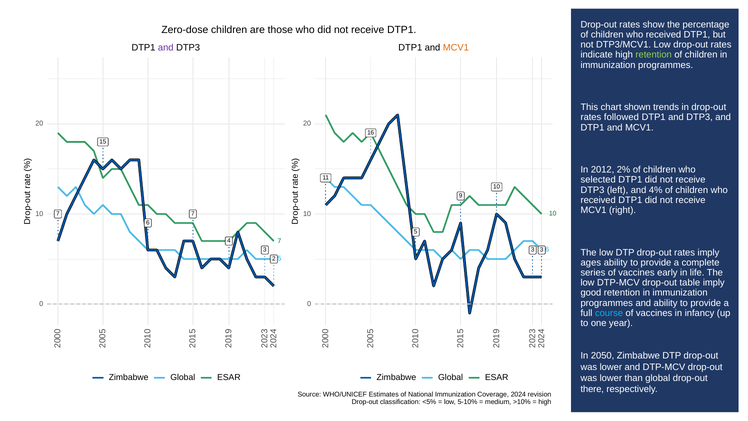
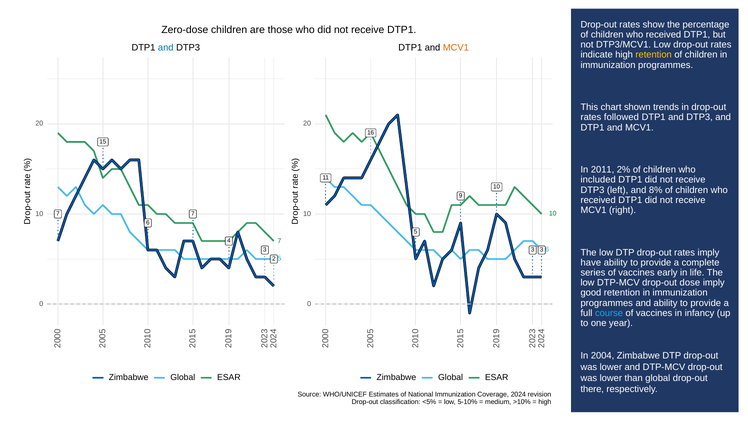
and colour: purple -> blue (166, 48)
retention colour: light green -> yellow (654, 55)
2012: 2012 -> 2011 (603, 170)
selected: selected -> included (598, 180)
4%: 4% -> 8% (656, 190)
ages: ages -> have (591, 262)
table: table -> dose (690, 283)
2050: 2050 -> 2004 (603, 355)
